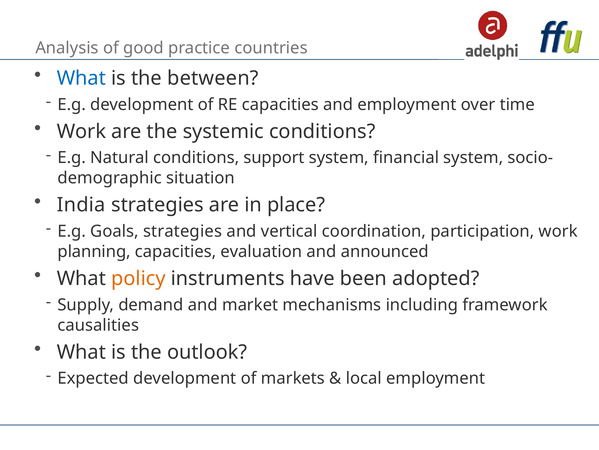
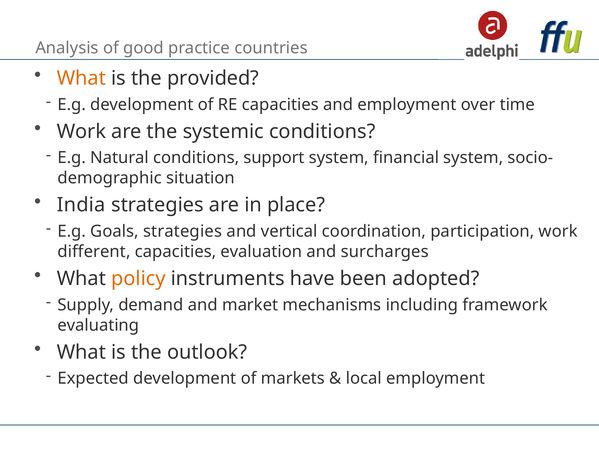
What colour: blue -> orange (81, 78)
between: between -> provided (213, 78)
planning: planning -> different (94, 251)
announced: announced -> surcharges (385, 251)
causalities: causalities -> evaluating (98, 325)
